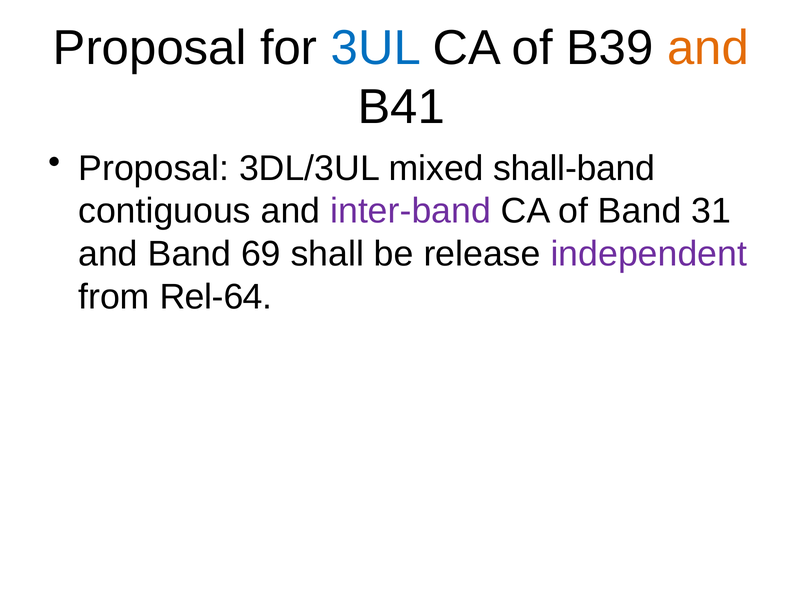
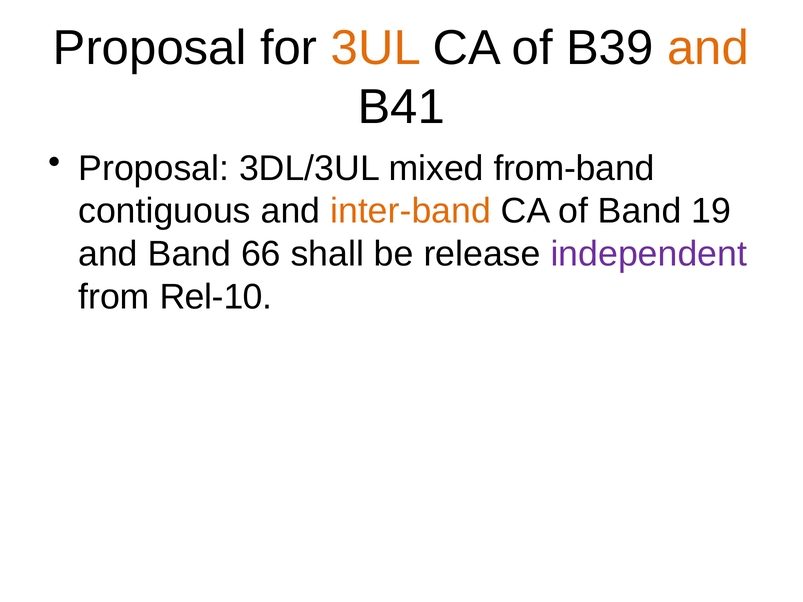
3UL colour: blue -> orange (376, 48)
shall-band: shall-band -> from-band (574, 168)
inter-band colour: purple -> orange (411, 211)
31: 31 -> 19 (711, 211)
69: 69 -> 66 (261, 254)
Rel-64: Rel-64 -> Rel-10 (216, 297)
